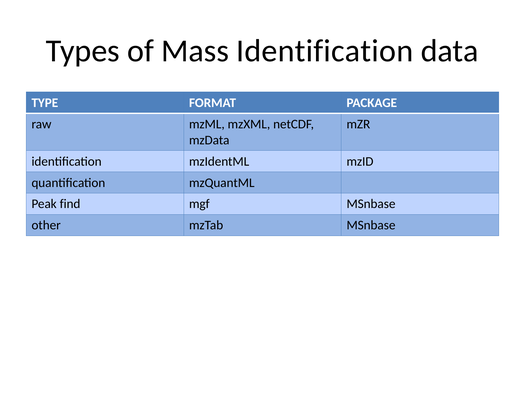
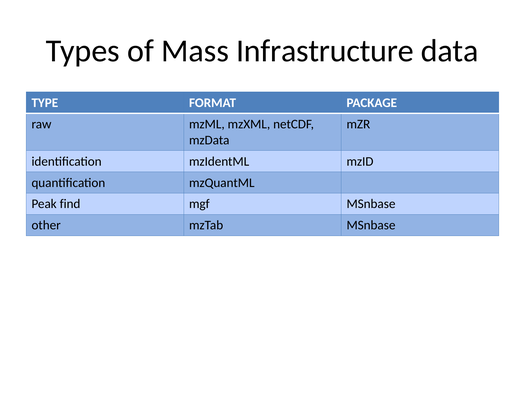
Mass Identification: Identification -> Infrastructure (325, 51)
